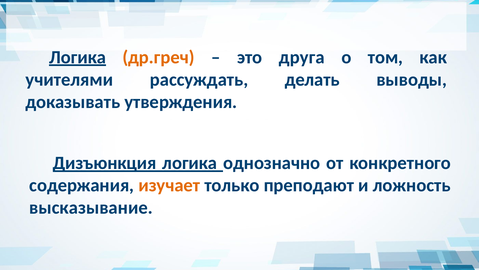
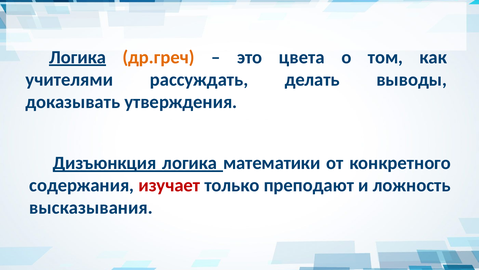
друга: друга -> цвета (302, 57)
однозначно: однозначно -> математики (272, 163)
изучает colour: orange -> red (169, 185)
высказывание: высказывание -> высказывания (91, 207)
